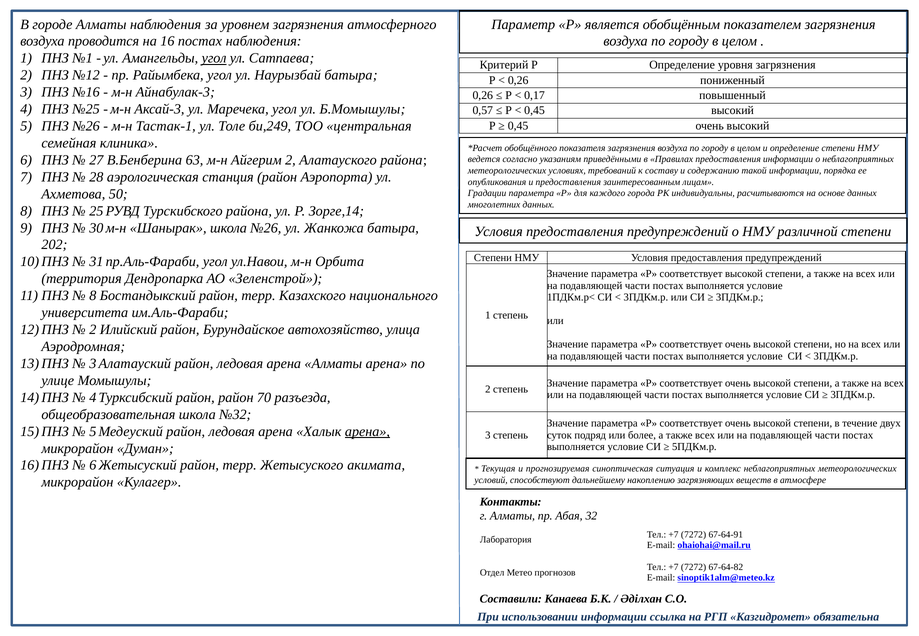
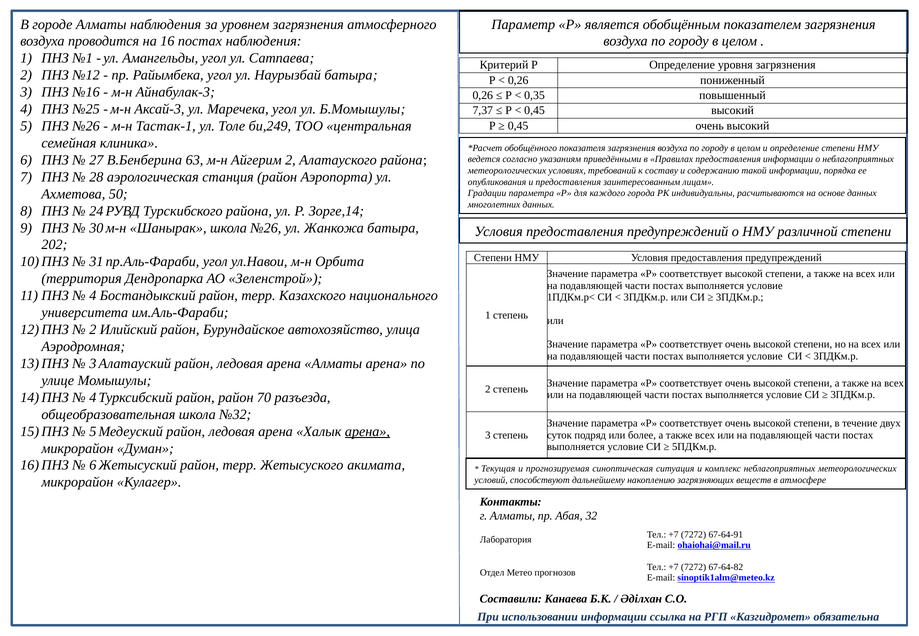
угол underline: present -> none (214, 58)
0,17: 0,17 -> 0,35 (535, 95)
0,57: 0,57 -> 7,37 (483, 111)
25: 25 -> 24 (96, 211)
8: 8 -> 4 (93, 296)
